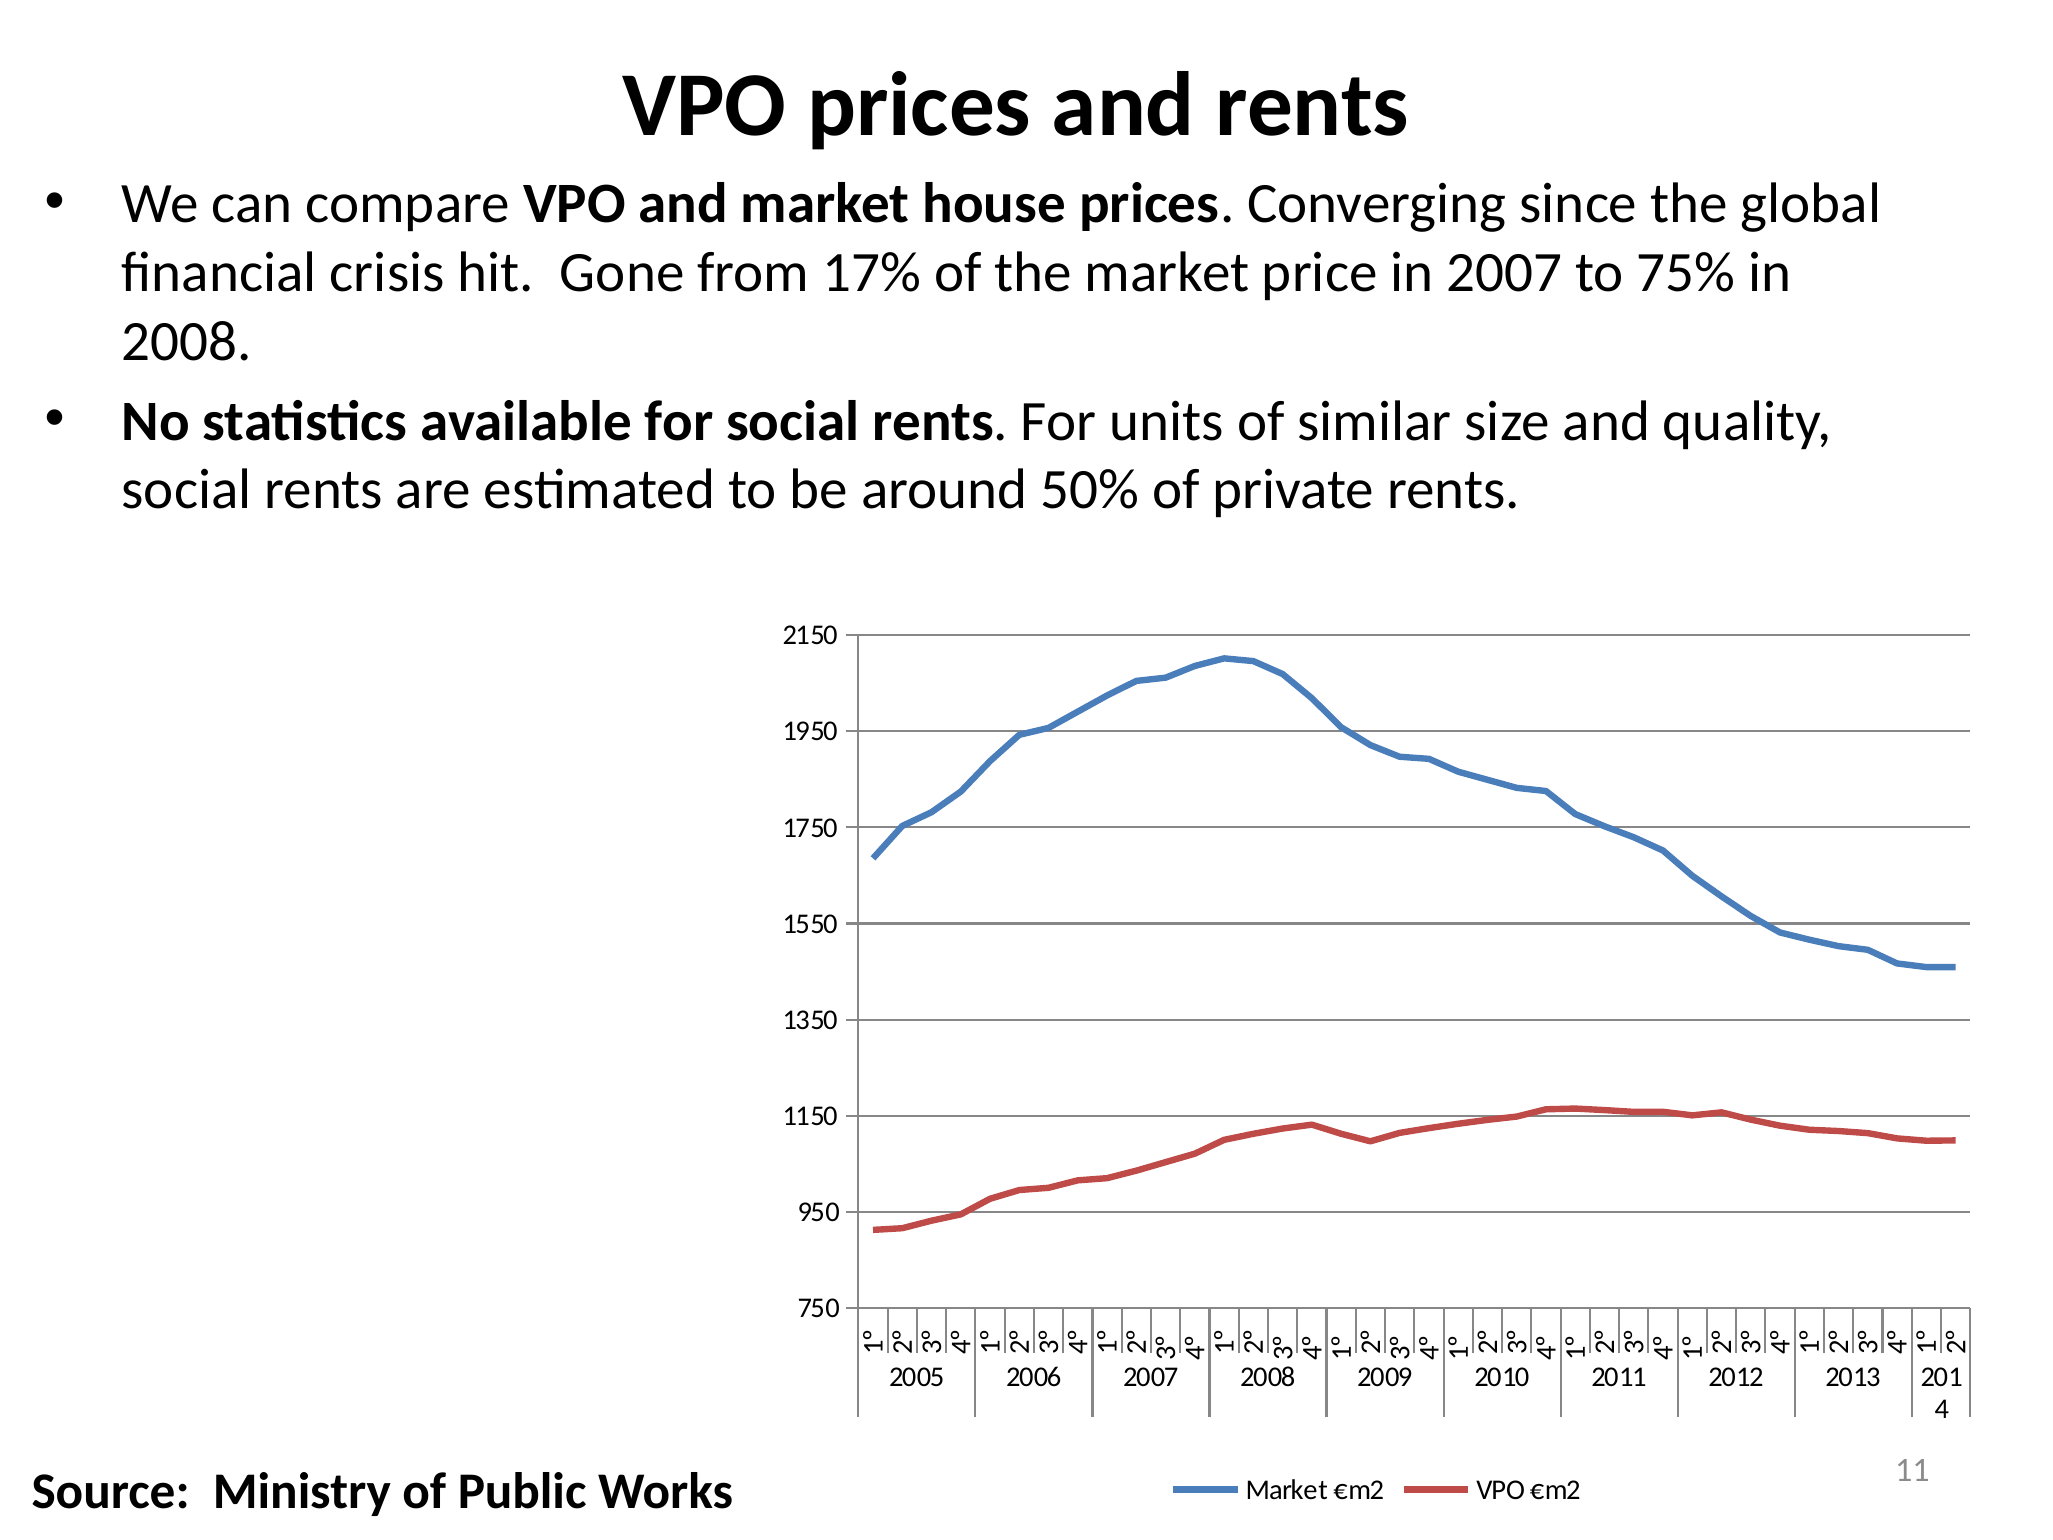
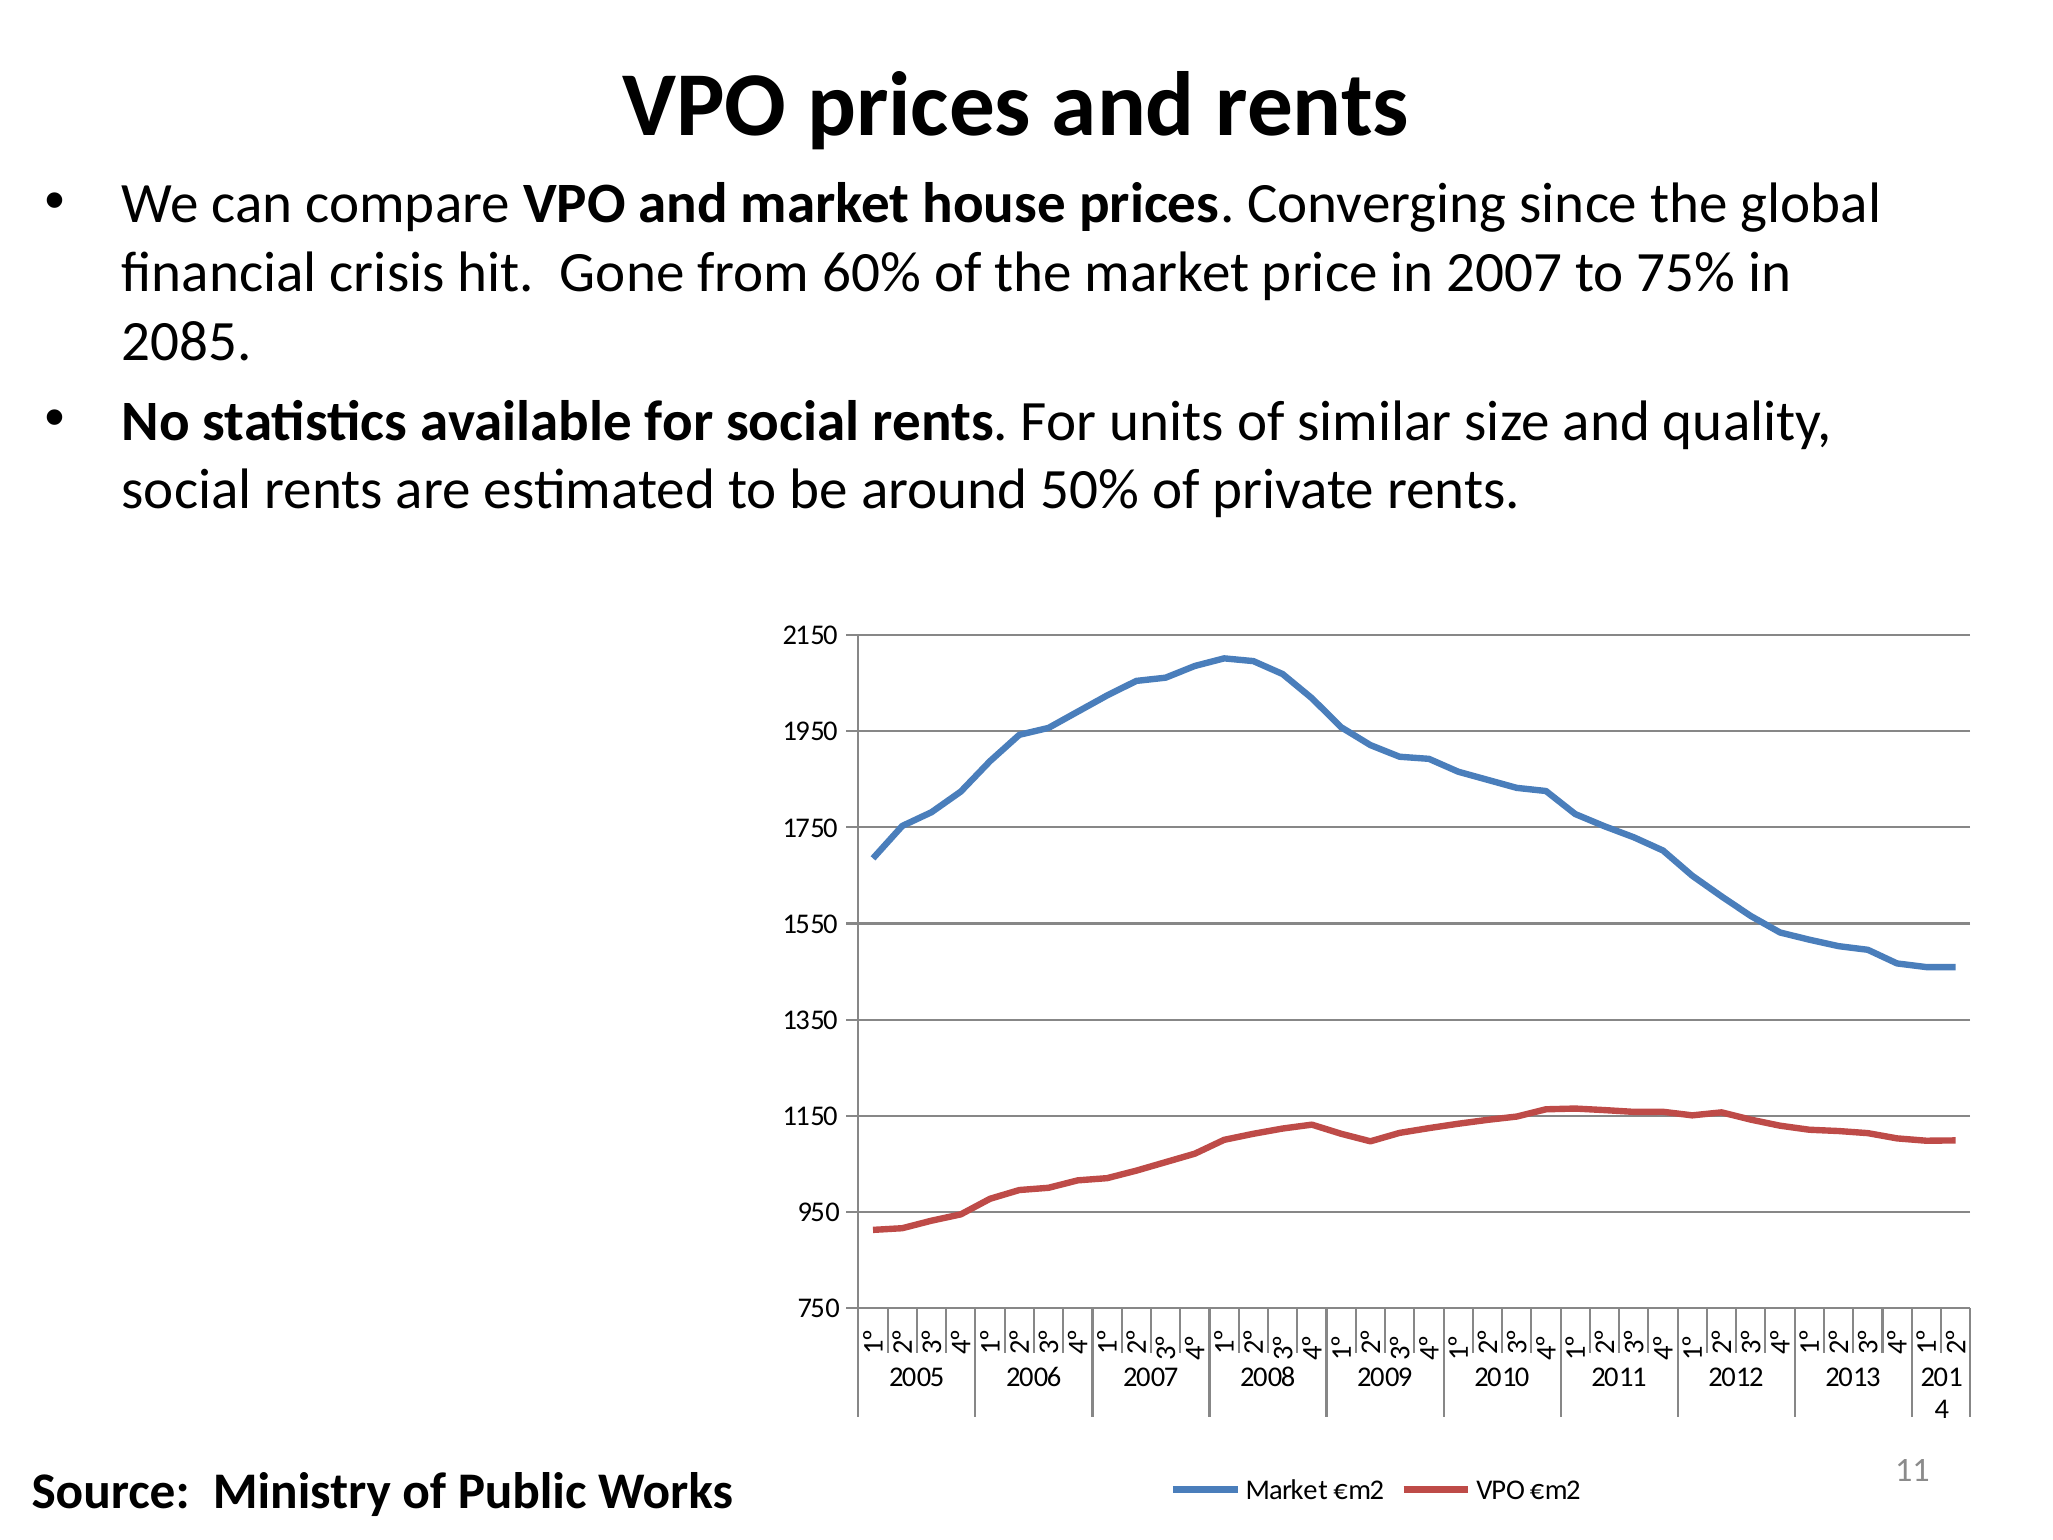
17%: 17% -> 60% (872, 273)
2008: 2008 -> 2085 (187, 341)
